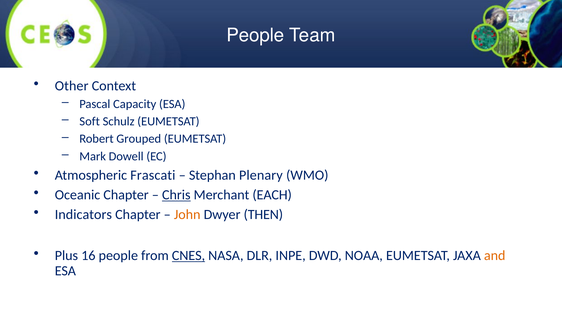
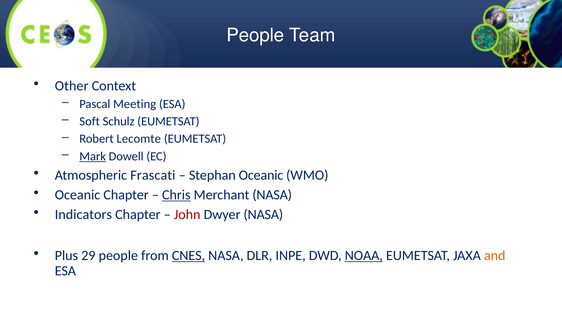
Capacity: Capacity -> Meeting (135, 104)
Grouped: Grouped -> Lecomte (139, 139)
Mark underline: none -> present (93, 156)
Stephan Plenary: Plenary -> Oceanic (261, 175)
Merchant EACH: EACH -> NASA (272, 195)
John colour: orange -> red (187, 215)
Dwyer THEN: THEN -> NASA (263, 215)
16: 16 -> 29 (88, 256)
NOAA underline: none -> present (364, 256)
